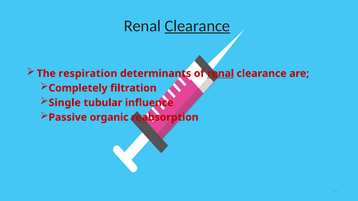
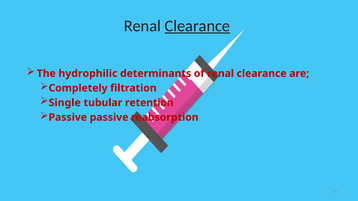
respiration: respiration -> hydrophilic (88, 74)
renal underline: present -> none (221, 74)
influence: influence -> retention (149, 103)
Passive organic: organic -> passive (109, 117)
